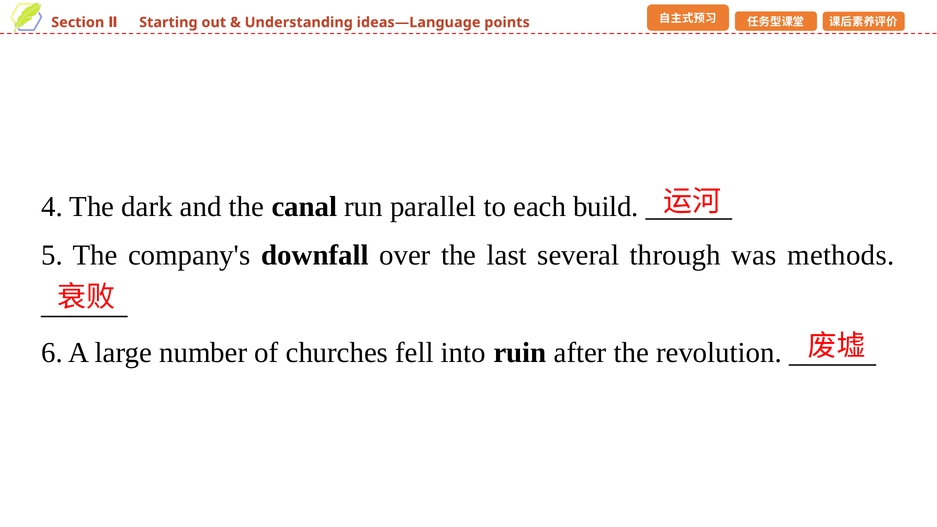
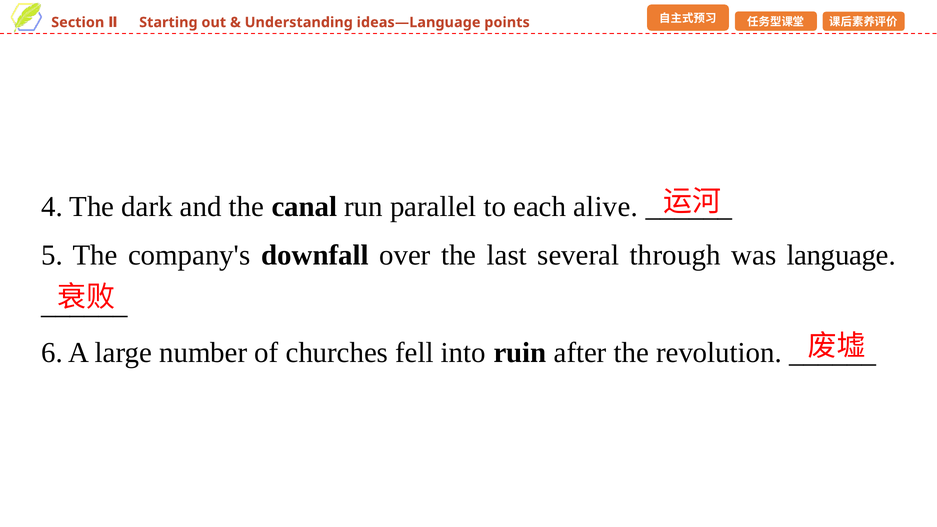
build: build -> alive (606, 207)
methods: methods -> language (841, 255)
